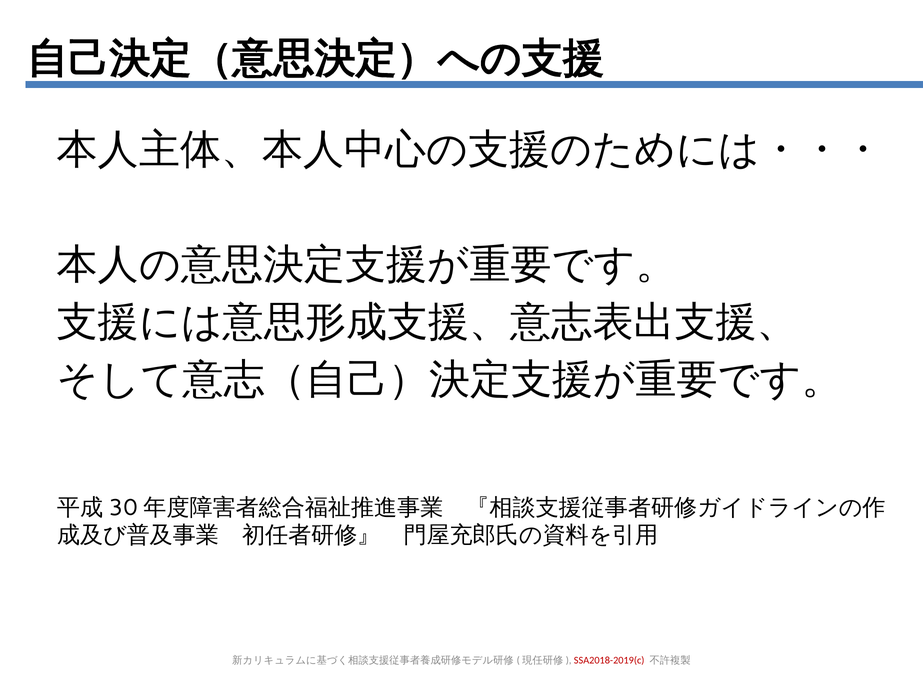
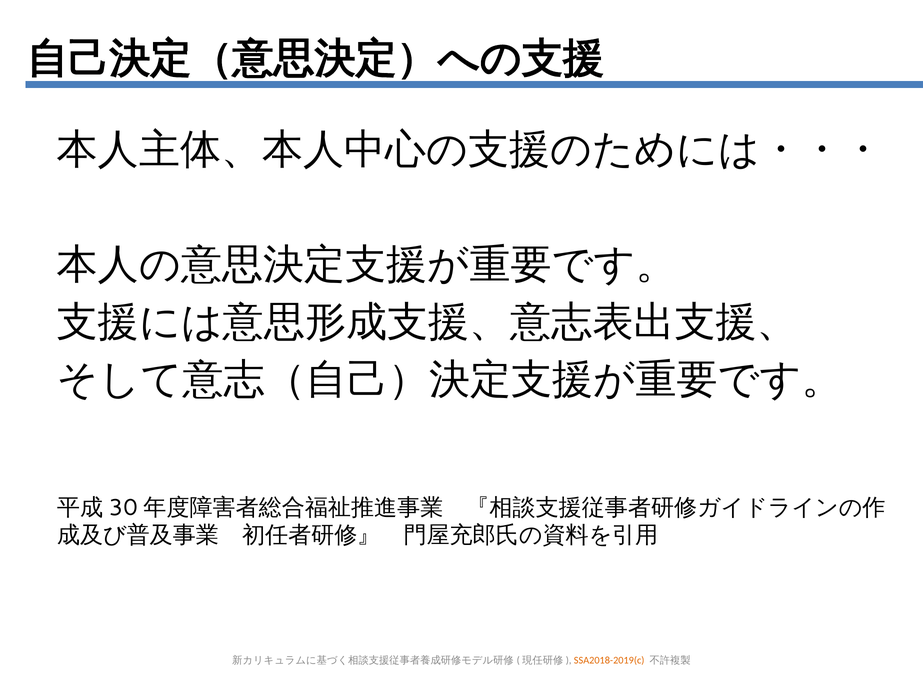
SSA2018-2019(c colour: red -> orange (609, 661)
